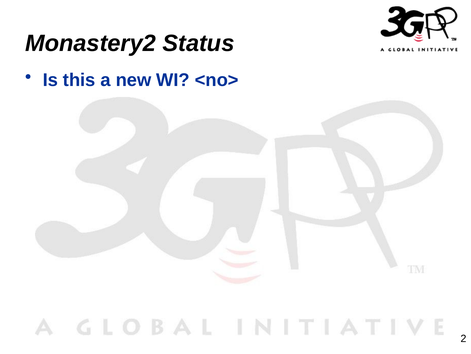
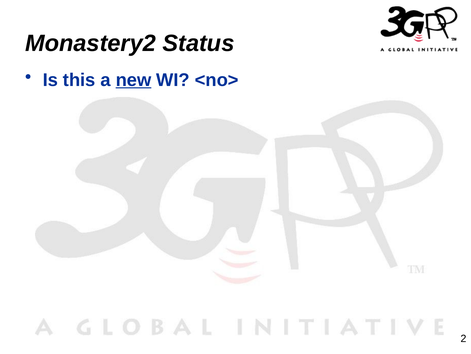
new underline: none -> present (134, 80)
